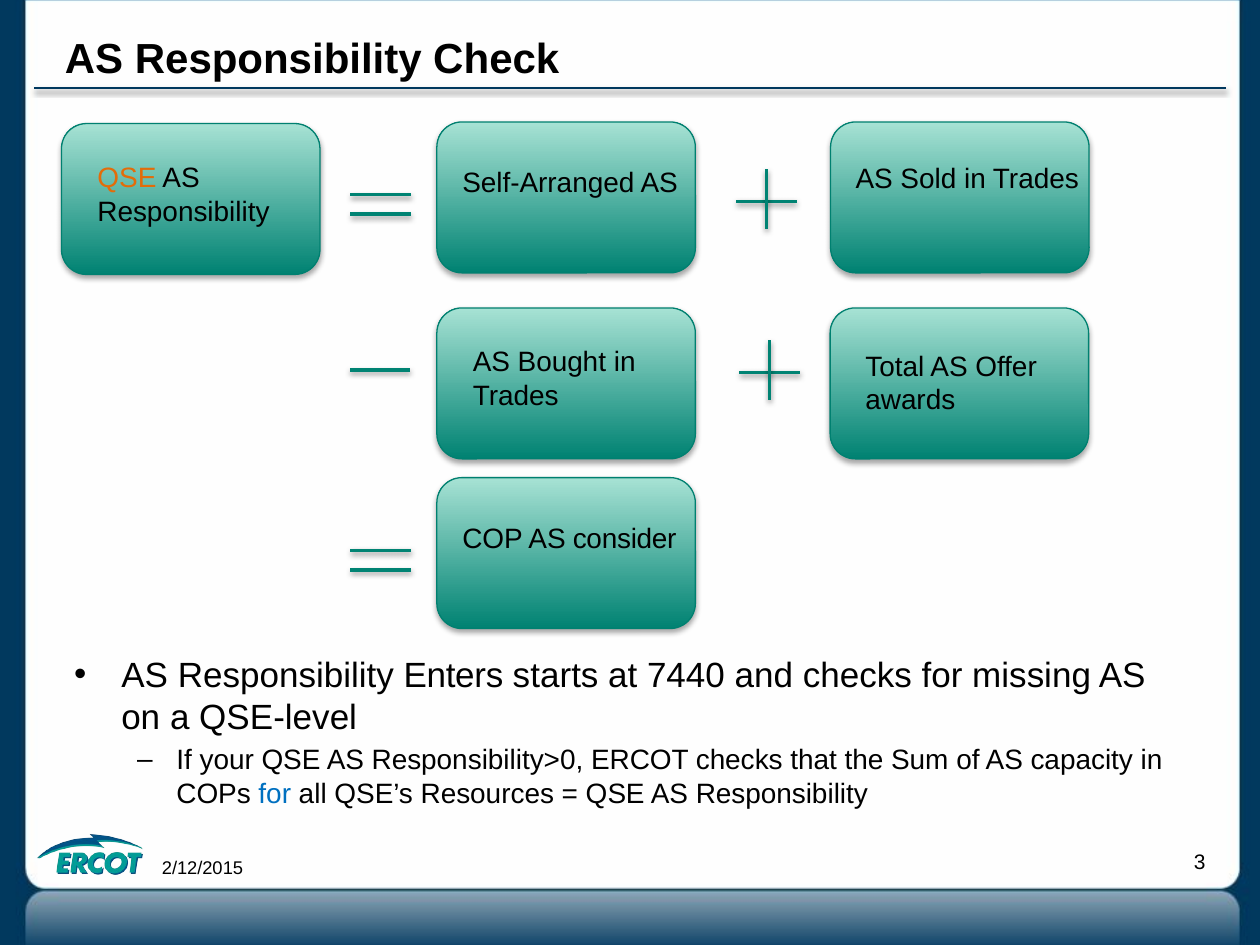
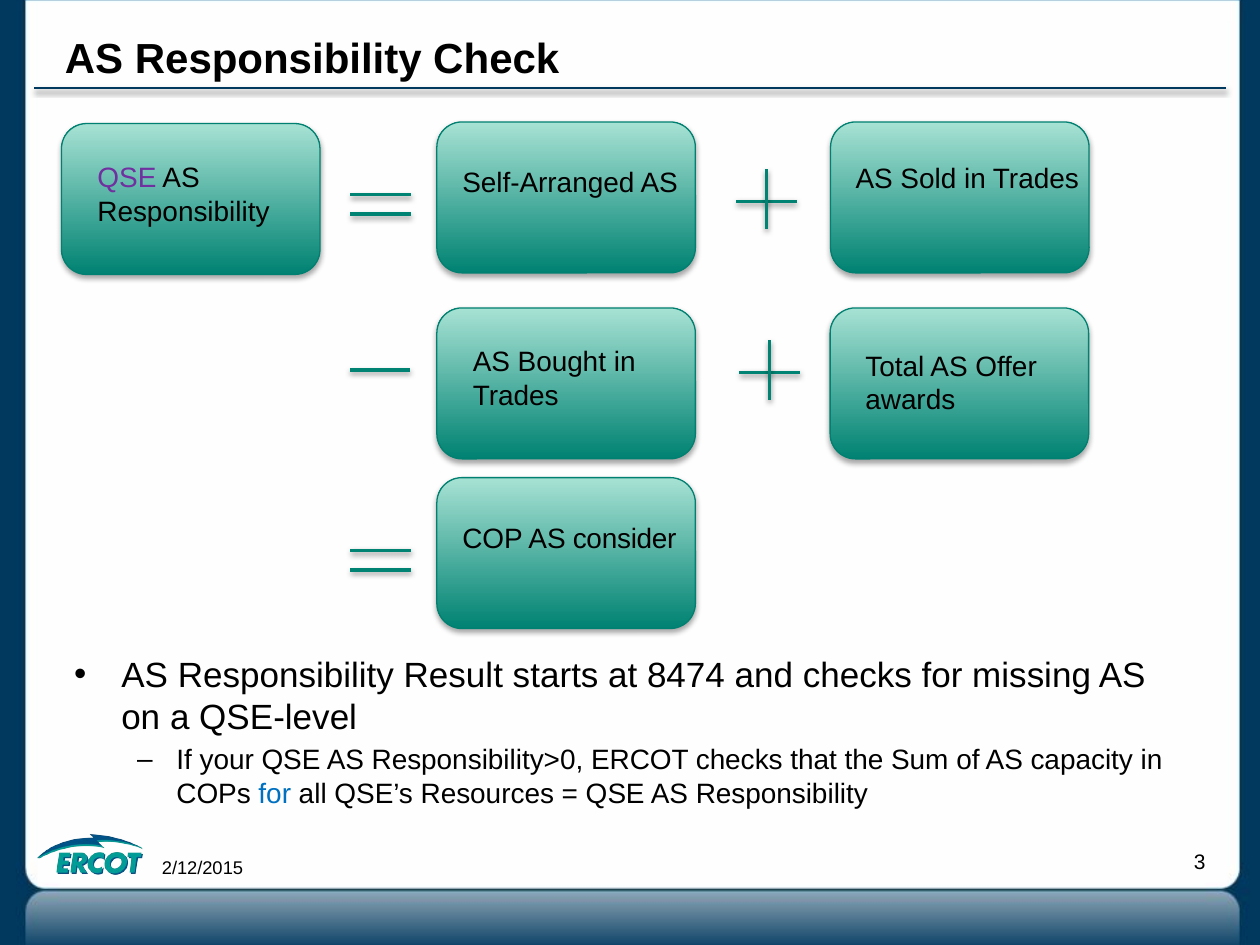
QSE colour: orange -> purple (127, 178)
Enters: Enters -> Result (453, 676)
7440: 7440 -> 8474 (686, 676)
